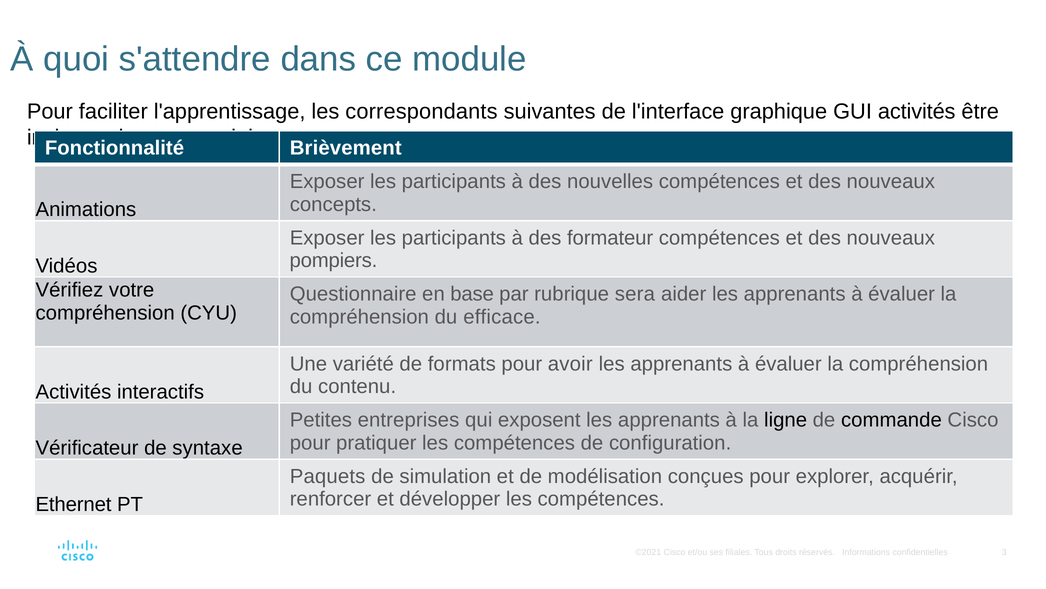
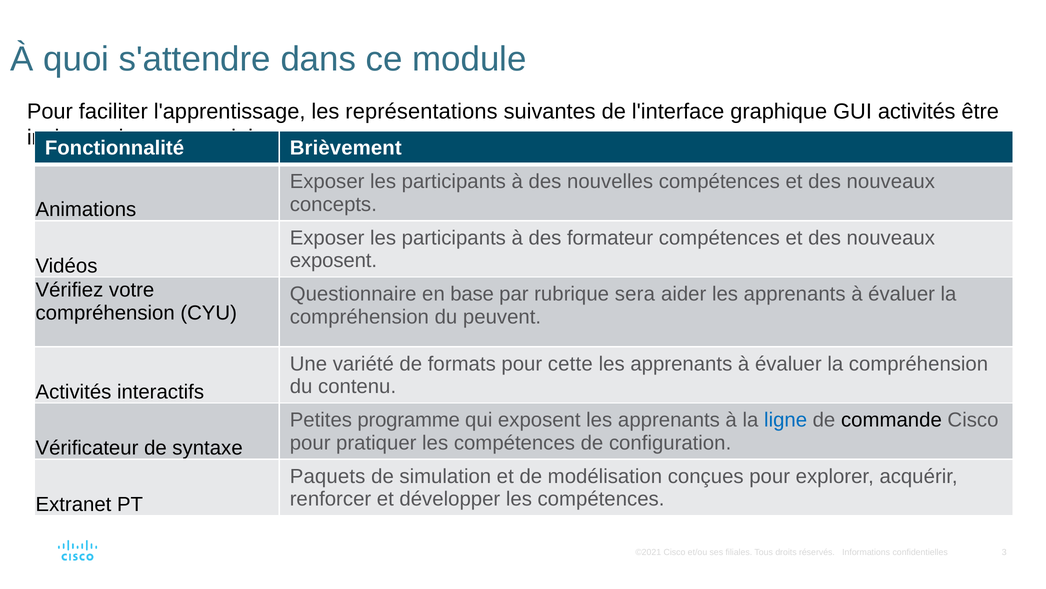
correspondants: correspondants -> représentations (421, 111)
pompiers: pompiers -> exposent (333, 260)
efficace: efficace -> peuvent (502, 317)
avoir: avoir -> cette (570, 363)
entreprises: entreprises -> programme (409, 420)
ligne colour: black -> blue (786, 420)
Ethernet: Ethernet -> Extranet (73, 504)
